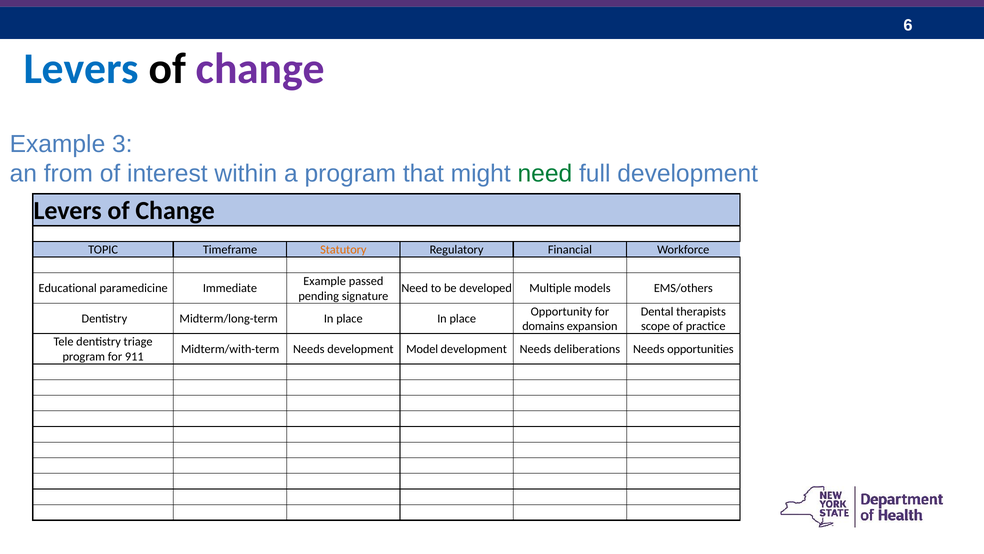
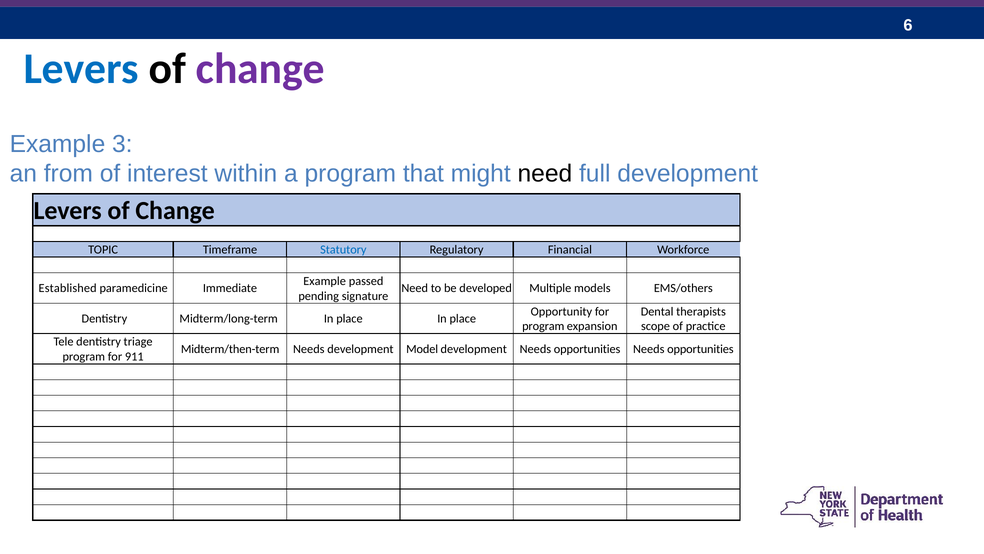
need colour: green -> black (545, 174)
Statutory colour: orange -> blue (343, 250)
Educational: Educational -> Established (68, 288)
domains: domains -> program (543, 326)
Midterm/with-term: Midterm/with-term -> Midterm/then-term (230, 349)
development Needs deliberations: deliberations -> opportunities (587, 349)
